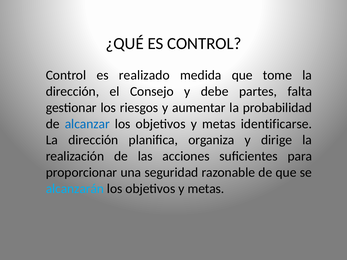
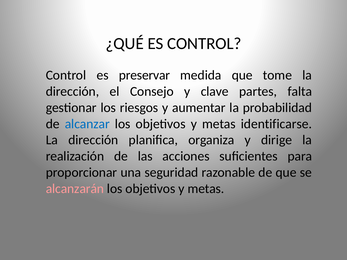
realizado: realizado -> preservar (144, 75)
debe: debe -> clave (215, 92)
alcanzarán colour: light blue -> pink (75, 189)
